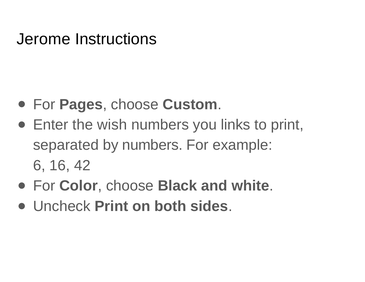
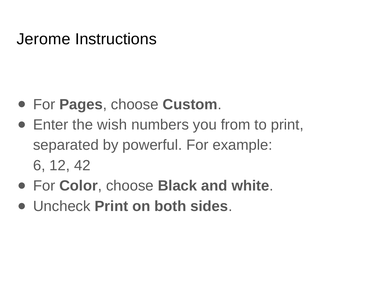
links: links -> from (236, 125)
by numbers: numbers -> powerful (152, 145)
16: 16 -> 12 (60, 166)
